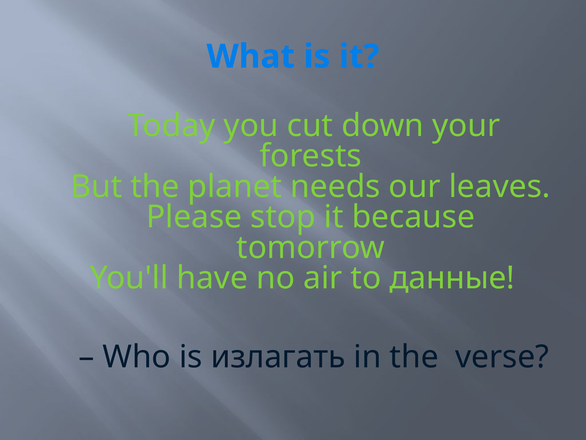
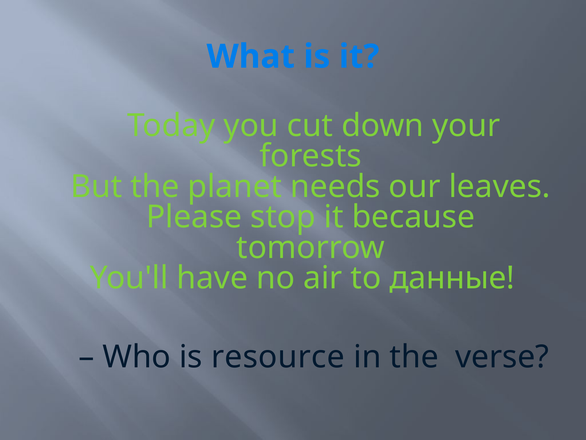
излагать: излагать -> resource (278, 357)
